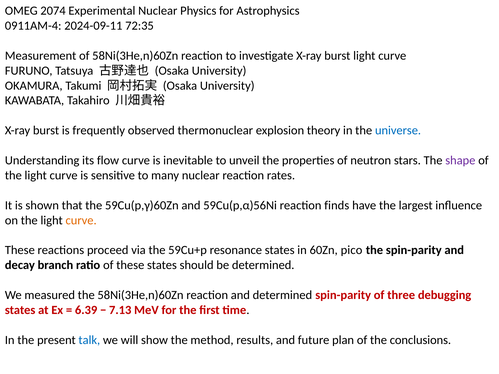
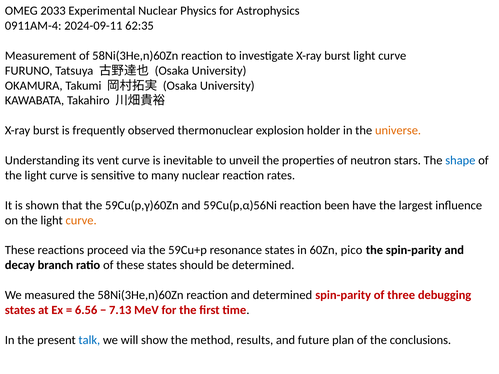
2074: 2074 -> 2033 (53, 11)
72:35: 72:35 -> 62:35 (140, 26)
theory: theory -> holder (324, 131)
universe colour: blue -> orange (398, 131)
flow: flow -> vent (108, 160)
shape colour: purple -> blue (460, 160)
finds: finds -> been (337, 205)
6.39: 6.39 -> 6.56 (86, 310)
